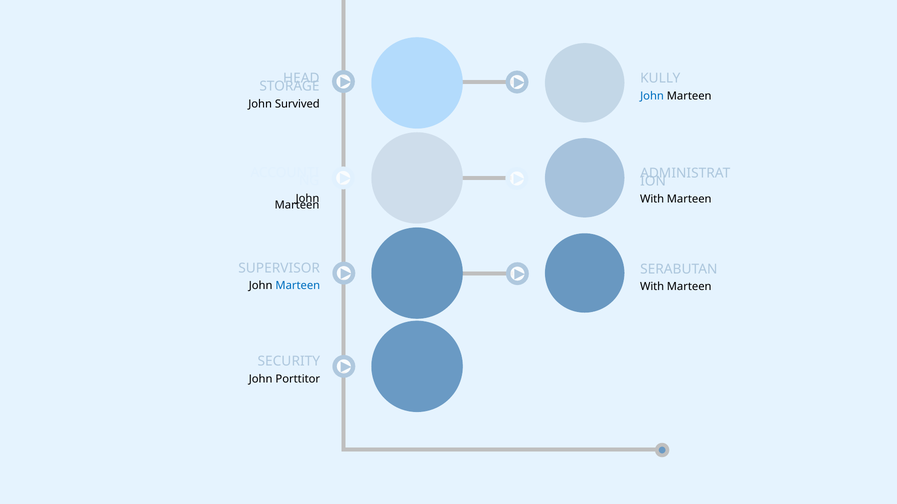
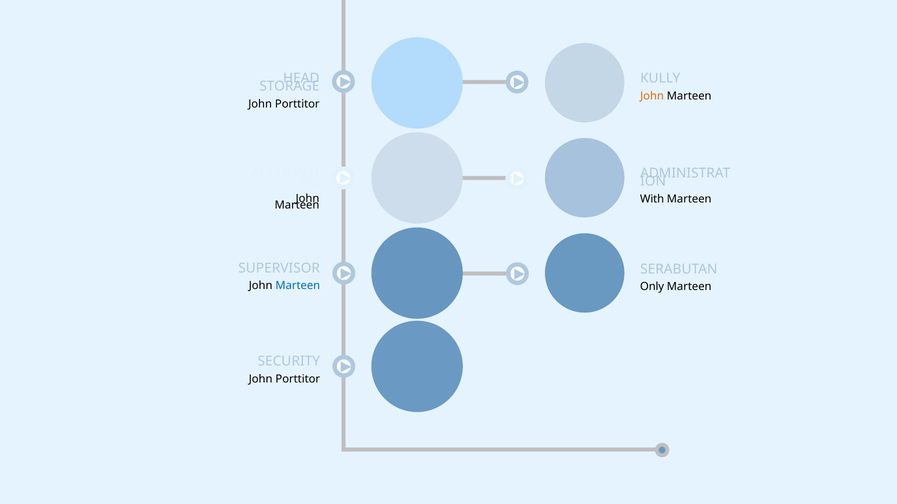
John colour: blue -> orange (652, 96)
Survived: Survived -> Porttitor (297, 104)
With: With -> Only (652, 287)
